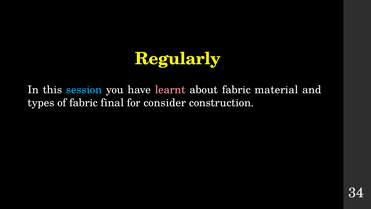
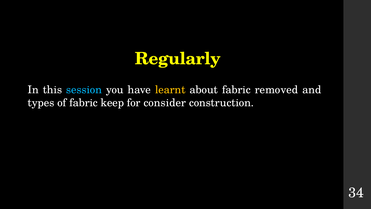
learnt colour: pink -> yellow (170, 90)
material: material -> removed (276, 90)
final: final -> keep (112, 103)
